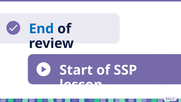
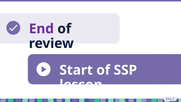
End colour: blue -> purple (41, 29)
